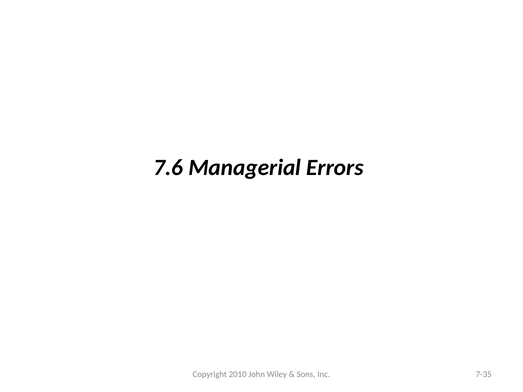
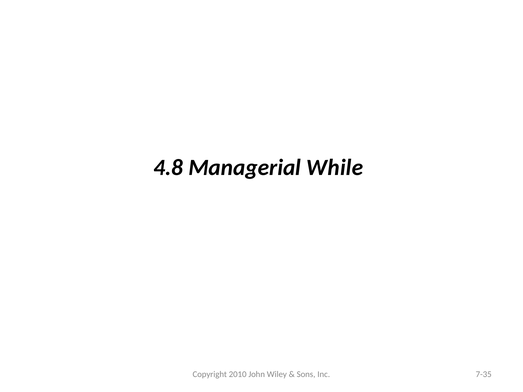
7.6: 7.6 -> 4.8 (168, 168)
Errors: Errors -> While (335, 168)
